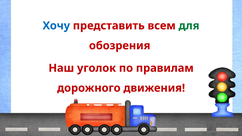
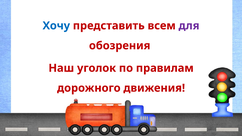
для colour: green -> purple (189, 26)
